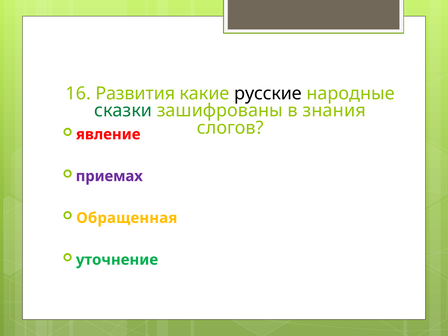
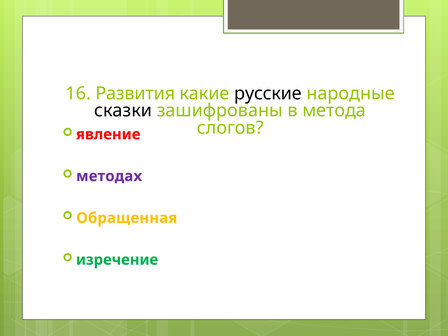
сказки colour: green -> black (123, 111)
знания: знания -> метода (334, 111)
приемах: приемах -> методах (109, 176)
уточнение: уточнение -> изречение (117, 260)
